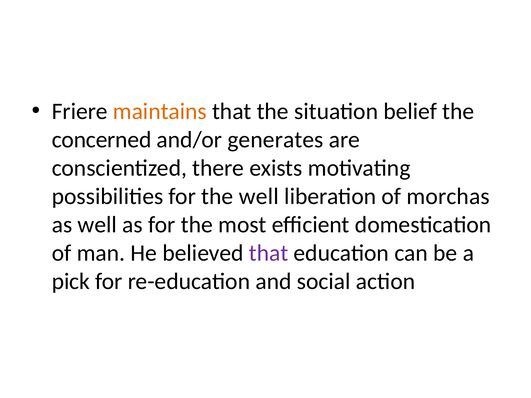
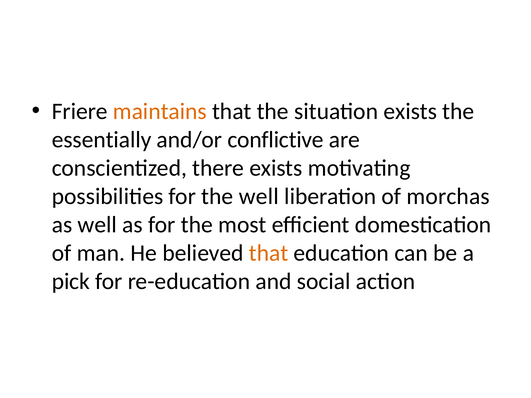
situation belief: belief -> exists (410, 111)
concerned: concerned -> essentially (102, 140)
generates: generates -> conflictive (276, 140)
that colour: purple -> orange (269, 253)
